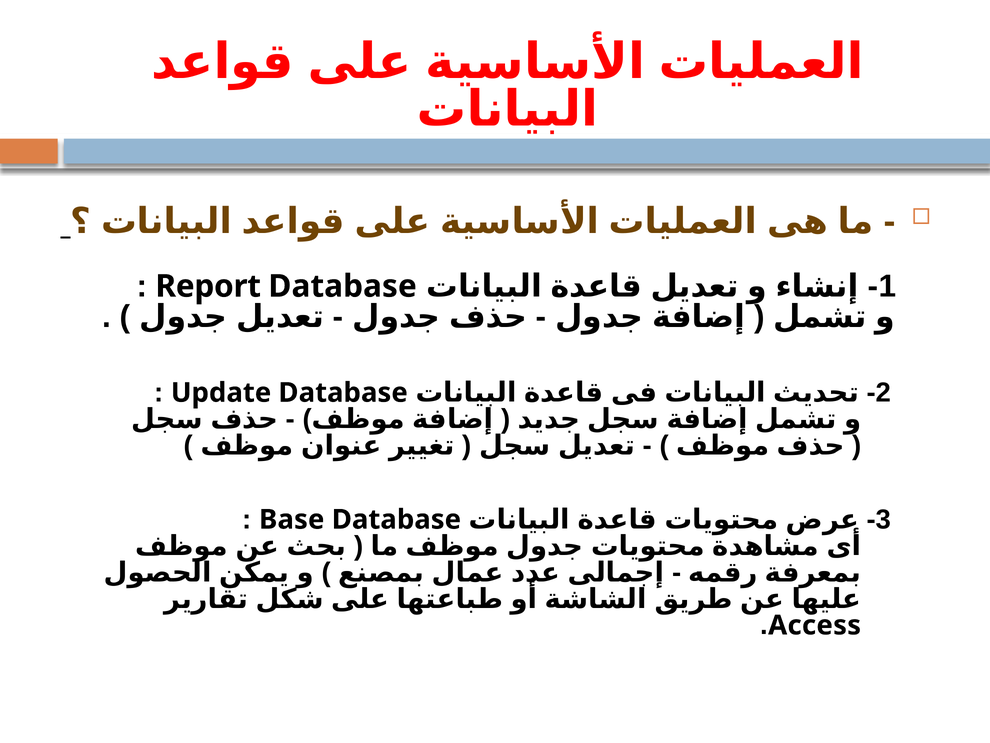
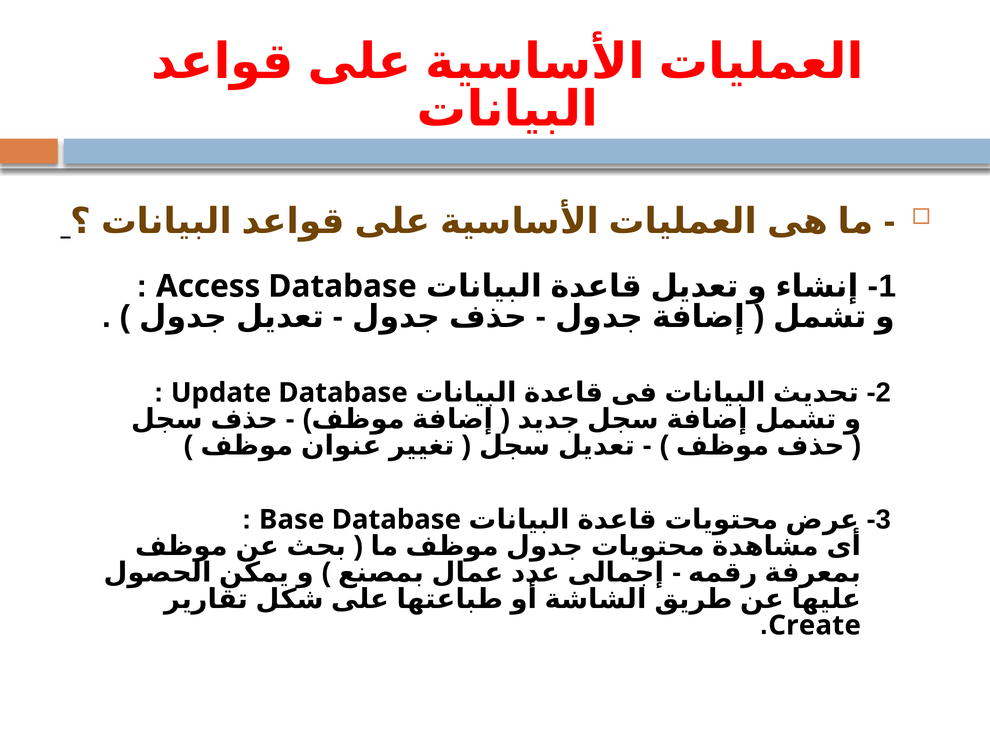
Report: Report -> Access (208, 286)
Access: Access -> Create (815, 625)
